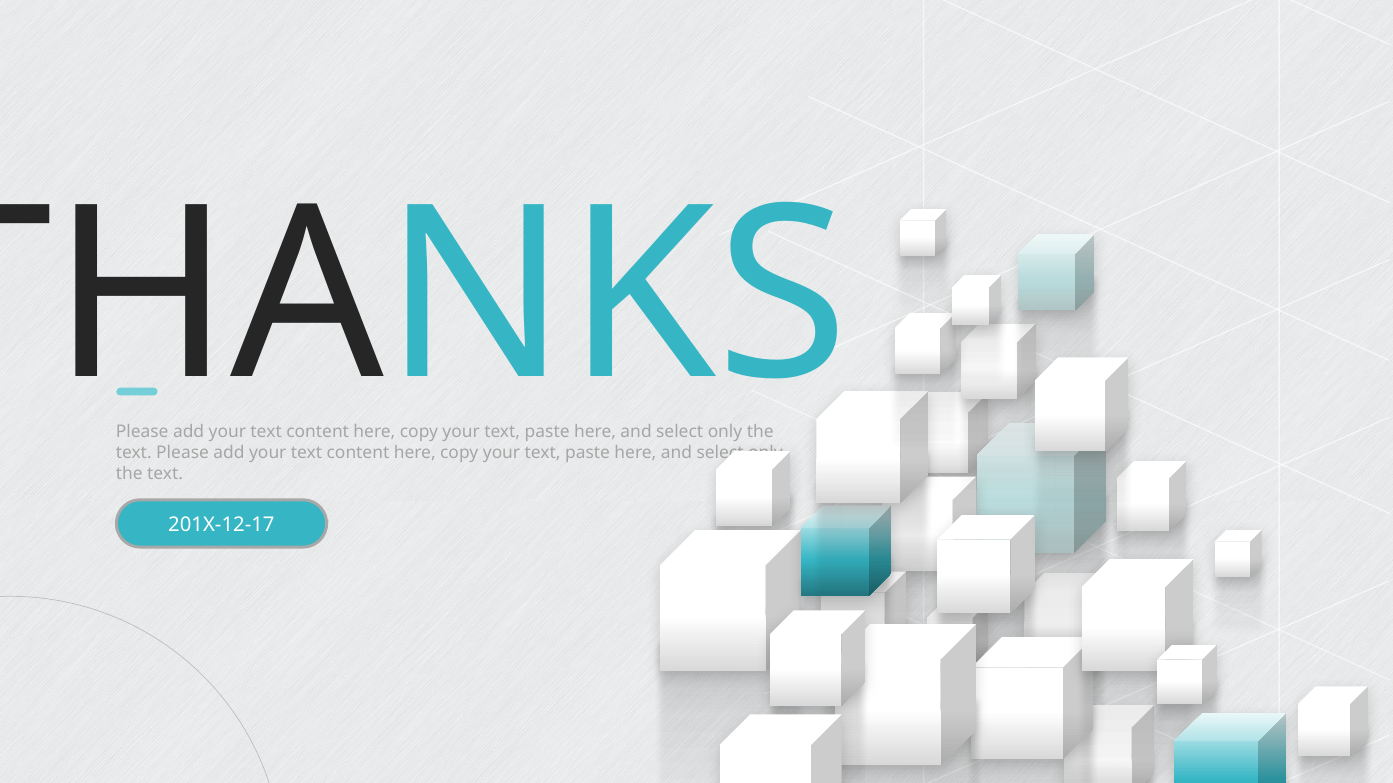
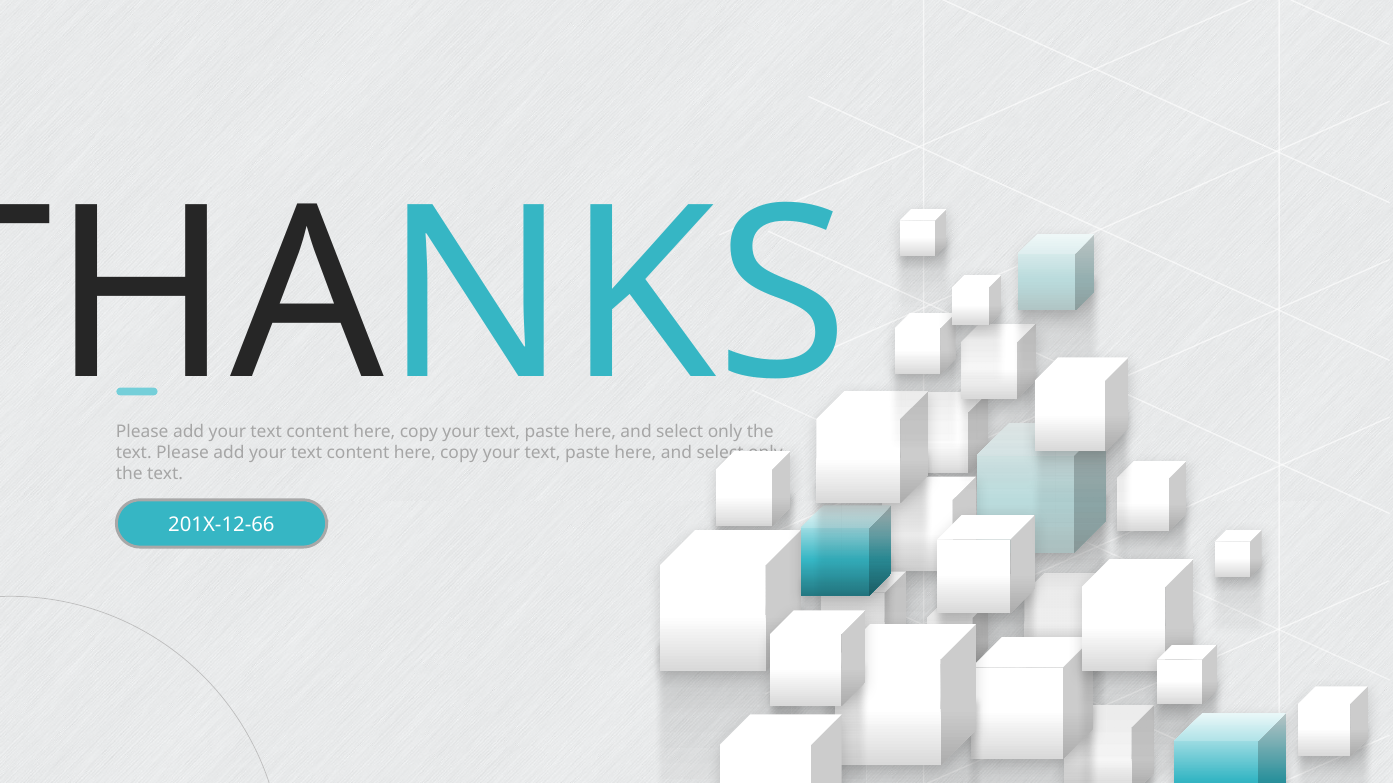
201X-12-17: 201X-12-17 -> 201X-12-66 (221, 525)
